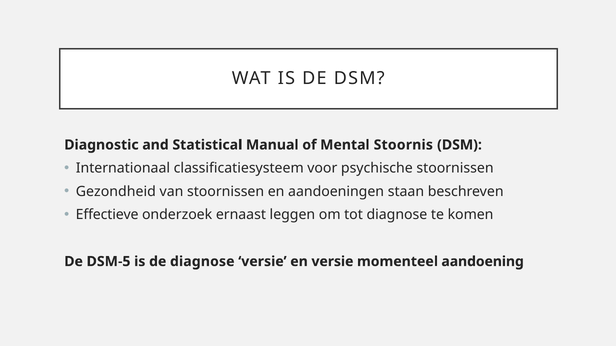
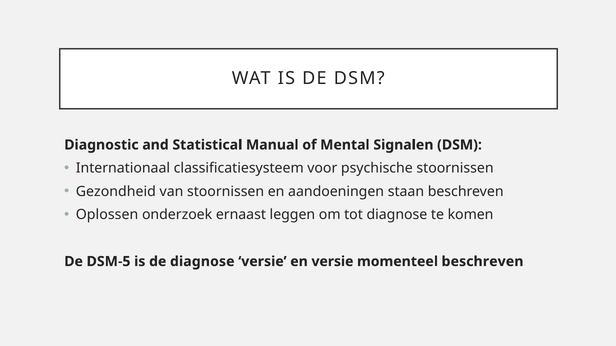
Stoornis: Stoornis -> Signalen (403, 145)
Effectieve: Effectieve -> Oplossen (107, 215)
momenteel aandoening: aandoening -> beschreven (483, 262)
